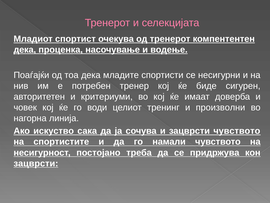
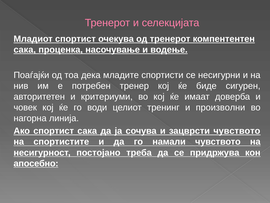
дека: дека -> сака (25, 50)
Ако искуство: искуство -> спортист (54, 131)
зацврсти: зацврсти -> апосебно (36, 163)
